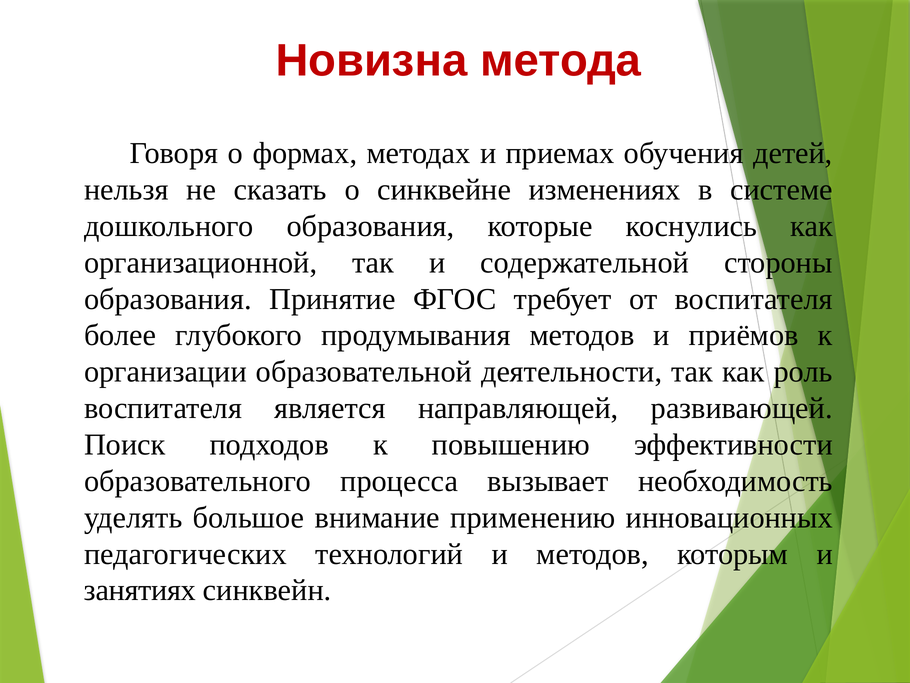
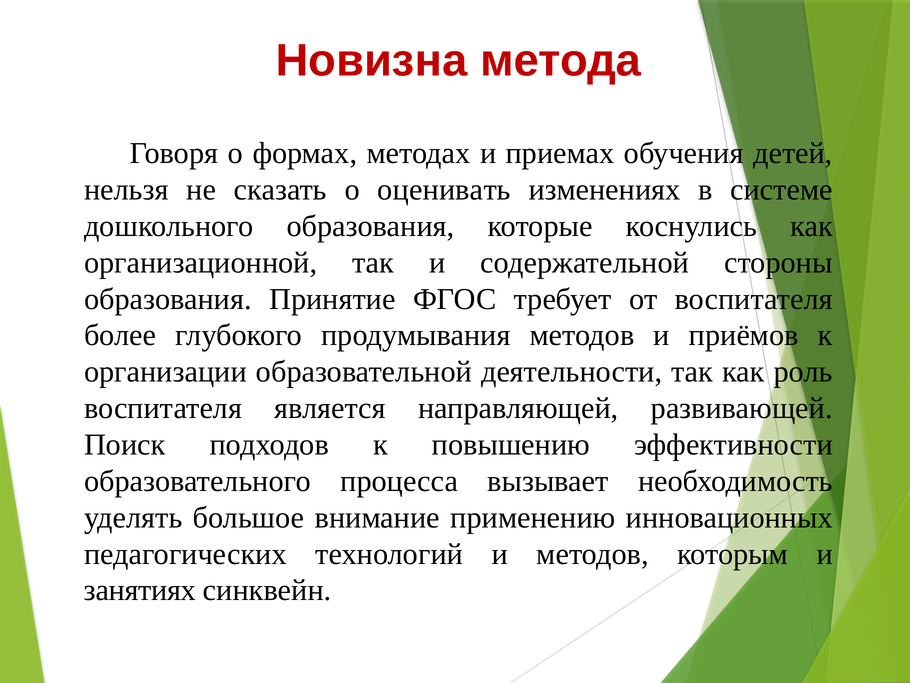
синквейне: синквейне -> оценивать (444, 190)
